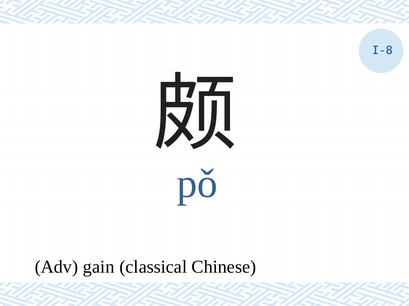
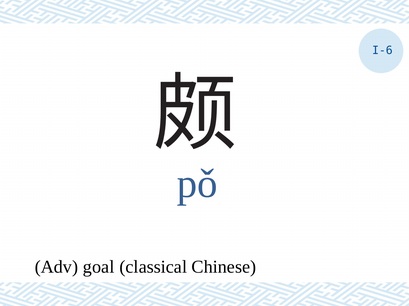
I-8: I-8 -> I-6 (382, 51)
gain: gain -> goal (99, 267)
